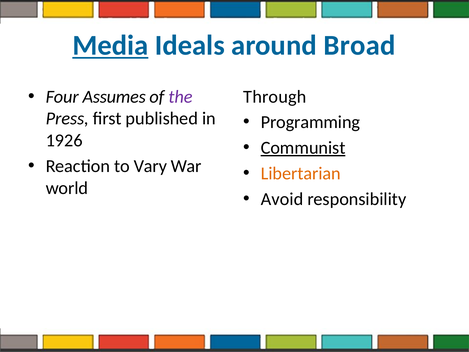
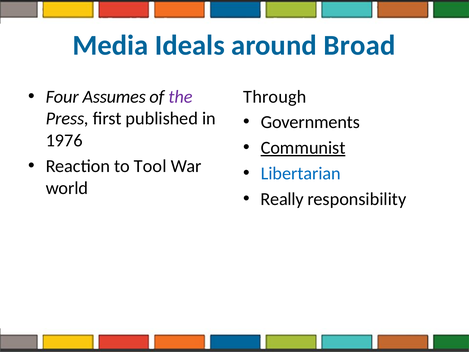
Media underline: present -> none (110, 45)
Programming: Programming -> Governments (310, 122)
1926: 1926 -> 1976 (64, 140)
Vary: Vary -> Tool (150, 166)
Libertarian colour: orange -> blue (301, 173)
Avoid: Avoid -> Really (282, 199)
